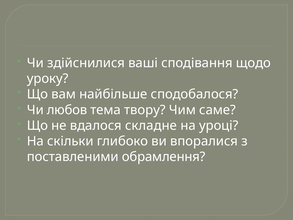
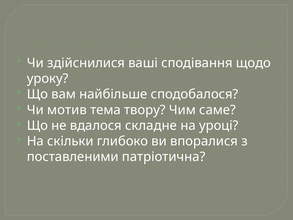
любов: любов -> мотив (67, 110)
обрамлення: обрамлення -> патріотична (164, 157)
